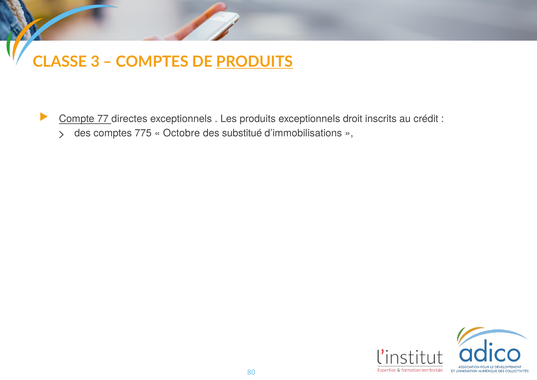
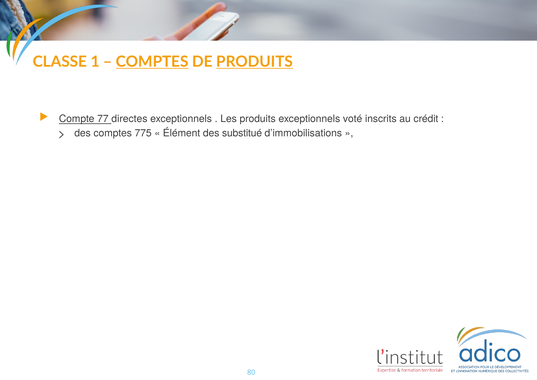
3: 3 -> 1 (95, 62)
COMPTES underline: none -> present (152, 62)
droit: droit -> voté (353, 119)
Octobre: Octobre -> Élément (182, 133)
